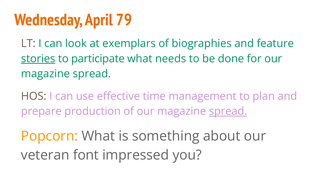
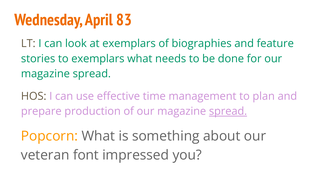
79: 79 -> 83 (124, 20)
stories underline: present -> none (38, 59)
to participate: participate -> exemplars (98, 59)
